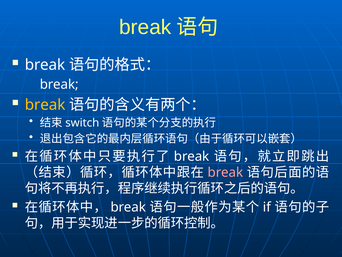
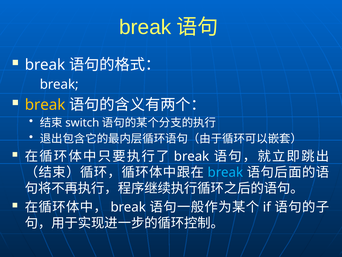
break colour: pink -> light blue (225, 172)
